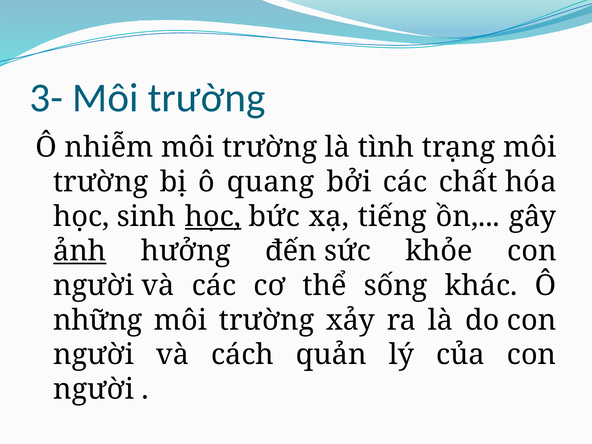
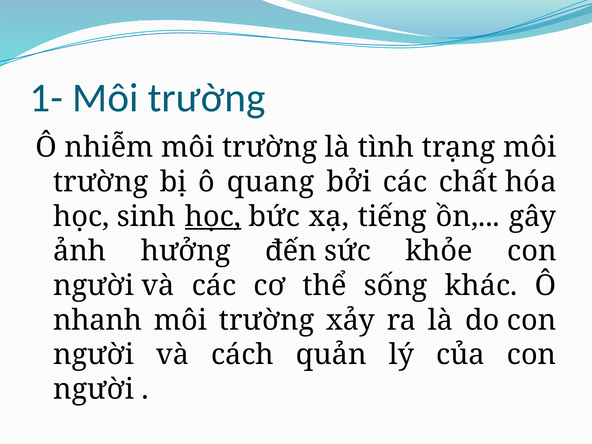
3-: 3- -> 1- (46, 98)
ảnh underline: present -> none (80, 251)
những: những -> nhanh (98, 320)
